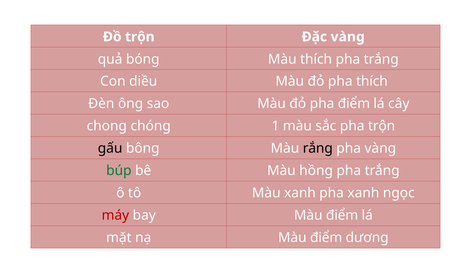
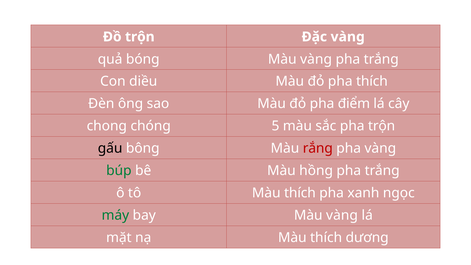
bóng Màu thích: thích -> vàng (316, 59)
1: 1 -> 5 (275, 126)
rắng colour: black -> red (318, 148)
tô Màu xanh: xanh -> thích (300, 193)
máy colour: red -> green (115, 215)
bay Màu điểm: điểm -> vàng (342, 215)
nạ Màu điểm: điểm -> thích (326, 238)
